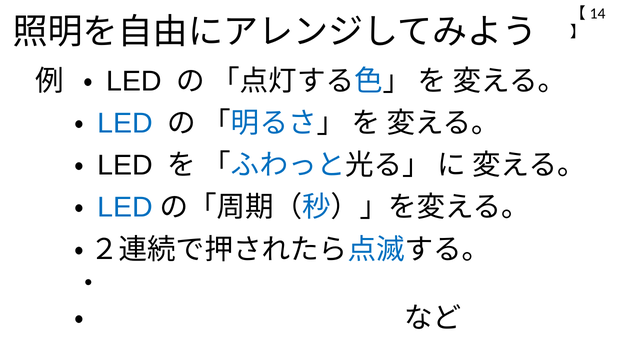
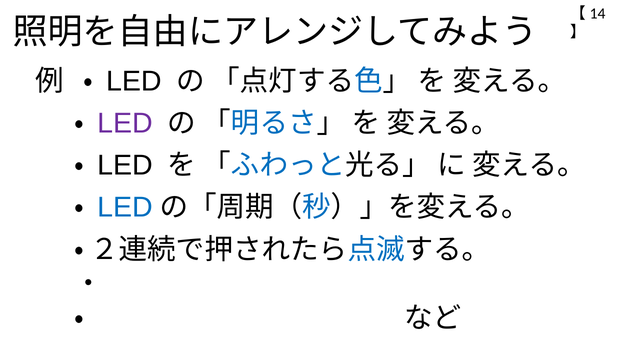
LED colour: blue -> purple (125, 123)
